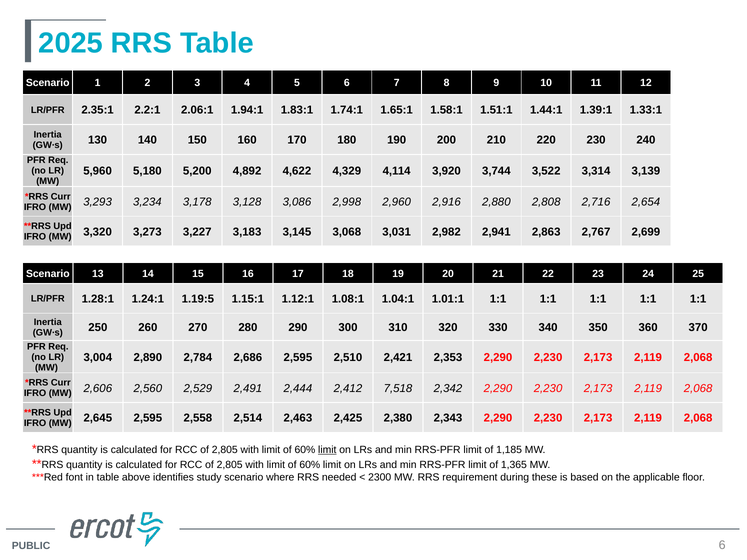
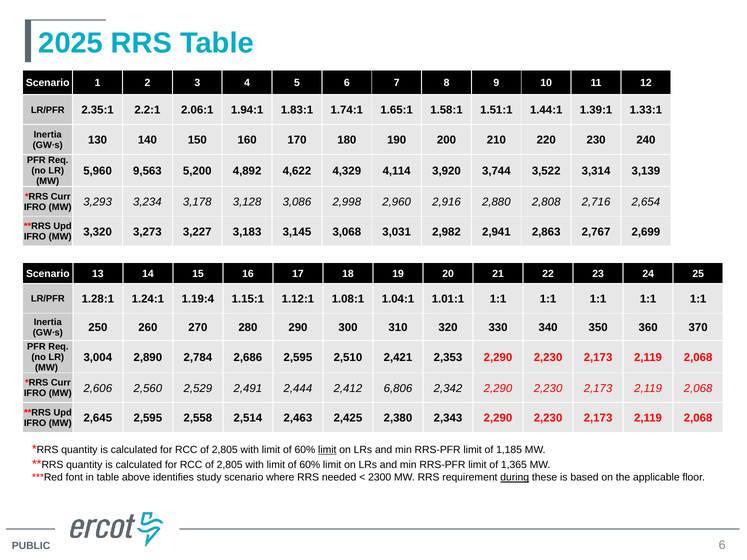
5,180: 5,180 -> 9,563 (147, 171)
1.19:5: 1.19:5 -> 1.19:4 (198, 299)
7,518: 7,518 -> 6,806 (398, 388)
during underline: none -> present (515, 478)
